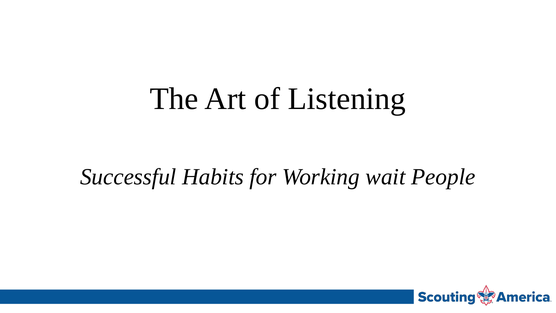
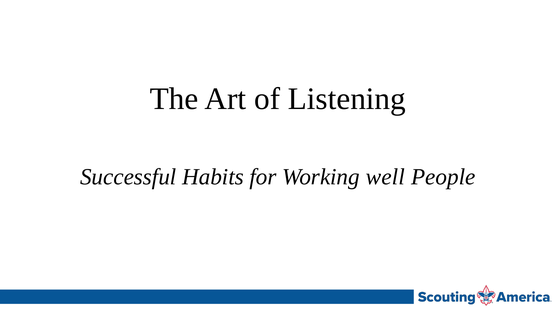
wait: wait -> well (385, 177)
